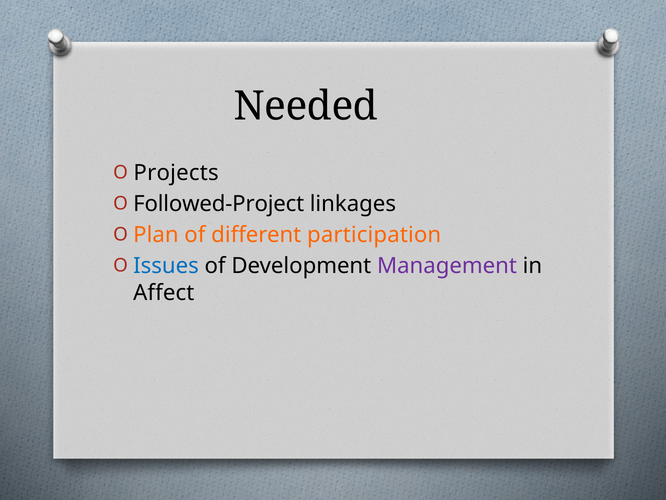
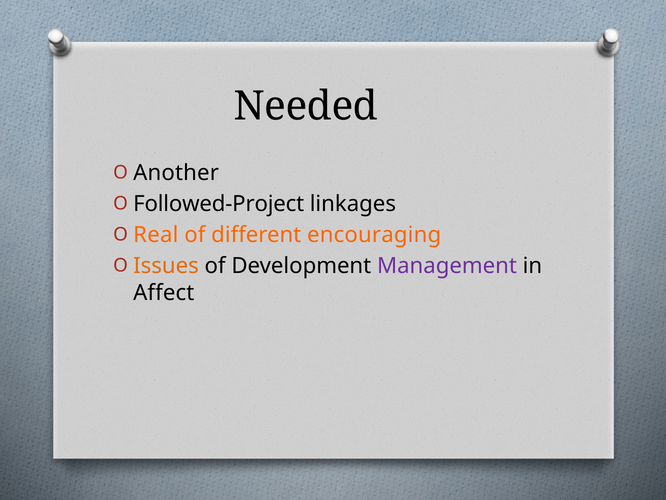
Projects: Projects -> Another (176, 173)
Plan: Plan -> Real (156, 235)
participation: participation -> encouraging (374, 235)
Issues colour: blue -> orange (166, 266)
